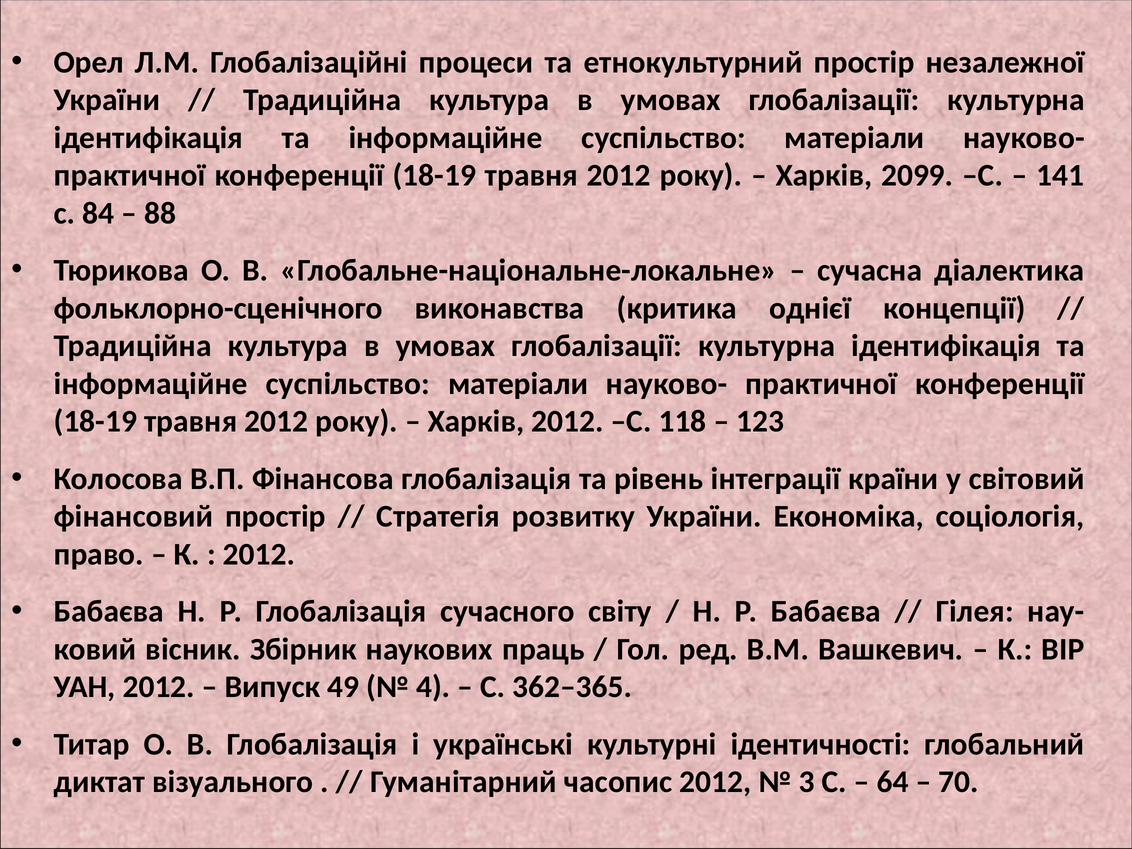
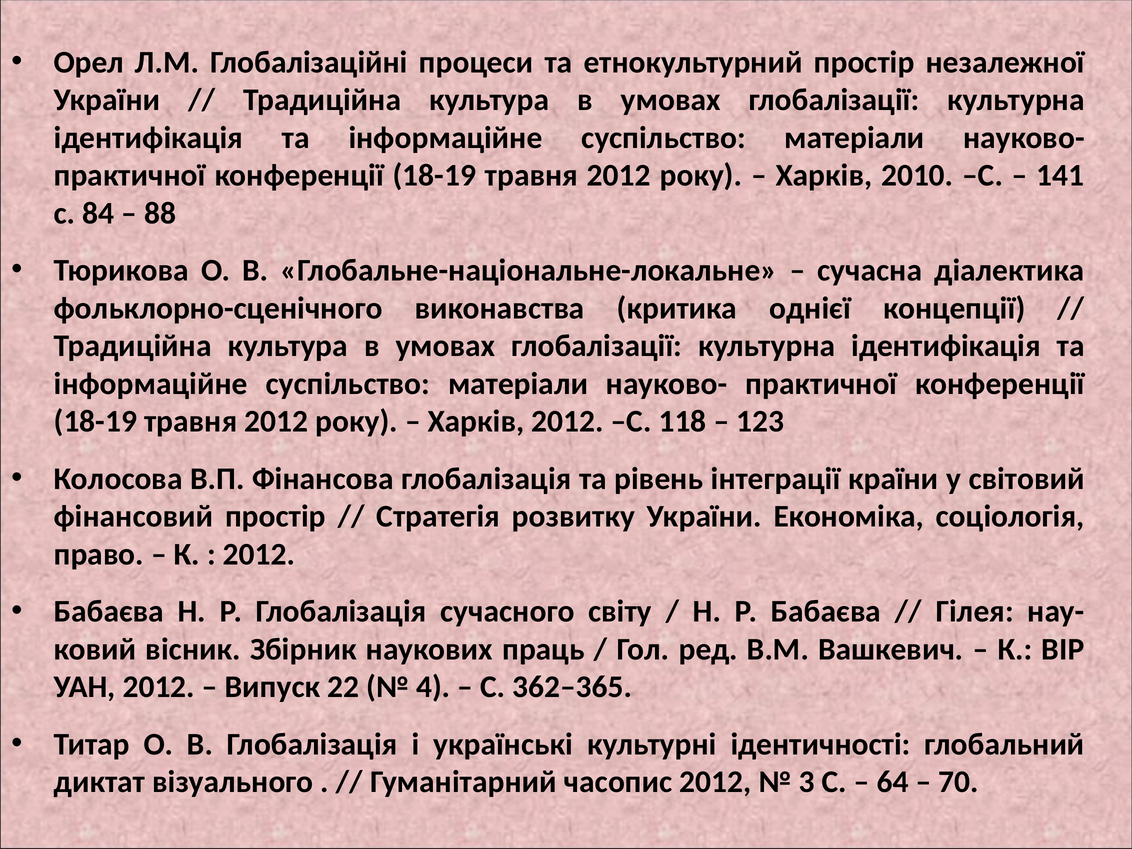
2099: 2099 -> 2010 (917, 175)
49: 49 -> 22 (343, 687)
